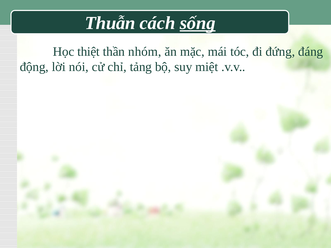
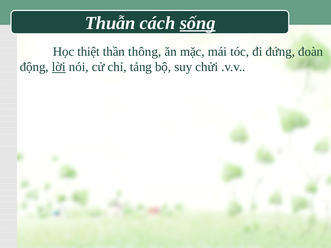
nhóm: nhóm -> thông (145, 52)
đáng: đáng -> đoàn (311, 52)
lời underline: none -> present (59, 67)
miệt: miệt -> chửi (207, 67)
